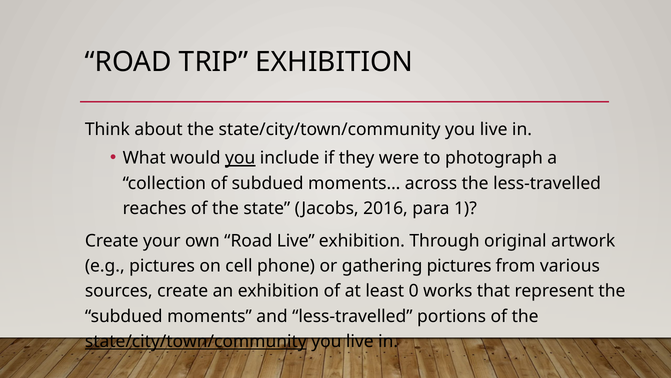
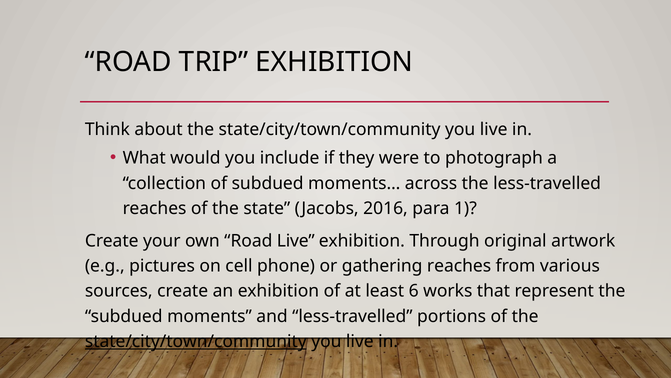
you underline: present -> none (240, 158)
gathering pictures: pictures -> reaches (459, 266)
0: 0 -> 6 (414, 291)
